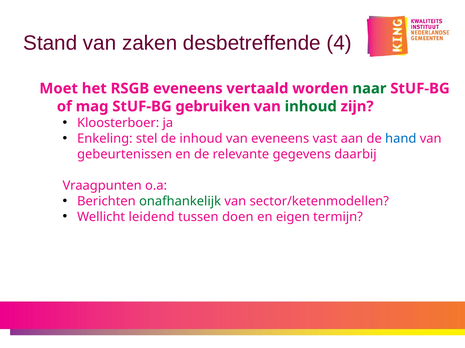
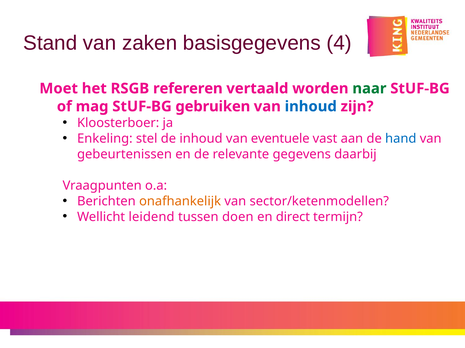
desbetreffende: desbetreffende -> basisgegevens (252, 43)
RSGB eveneens: eveneens -> refereren (188, 89)
inhoud colour: green -> blue (311, 107)
van eveneens: eveneens -> eventuele (280, 139)
onafhankelijk colour: green -> orange (180, 202)
eigen: eigen -> direct (293, 217)
